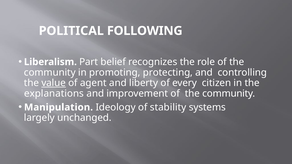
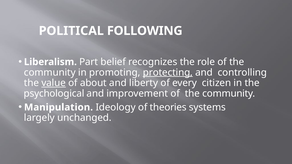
protecting underline: none -> present (168, 73)
agent: agent -> about (93, 83)
explanations: explanations -> psychological (54, 94)
stability: stability -> theories (168, 107)
